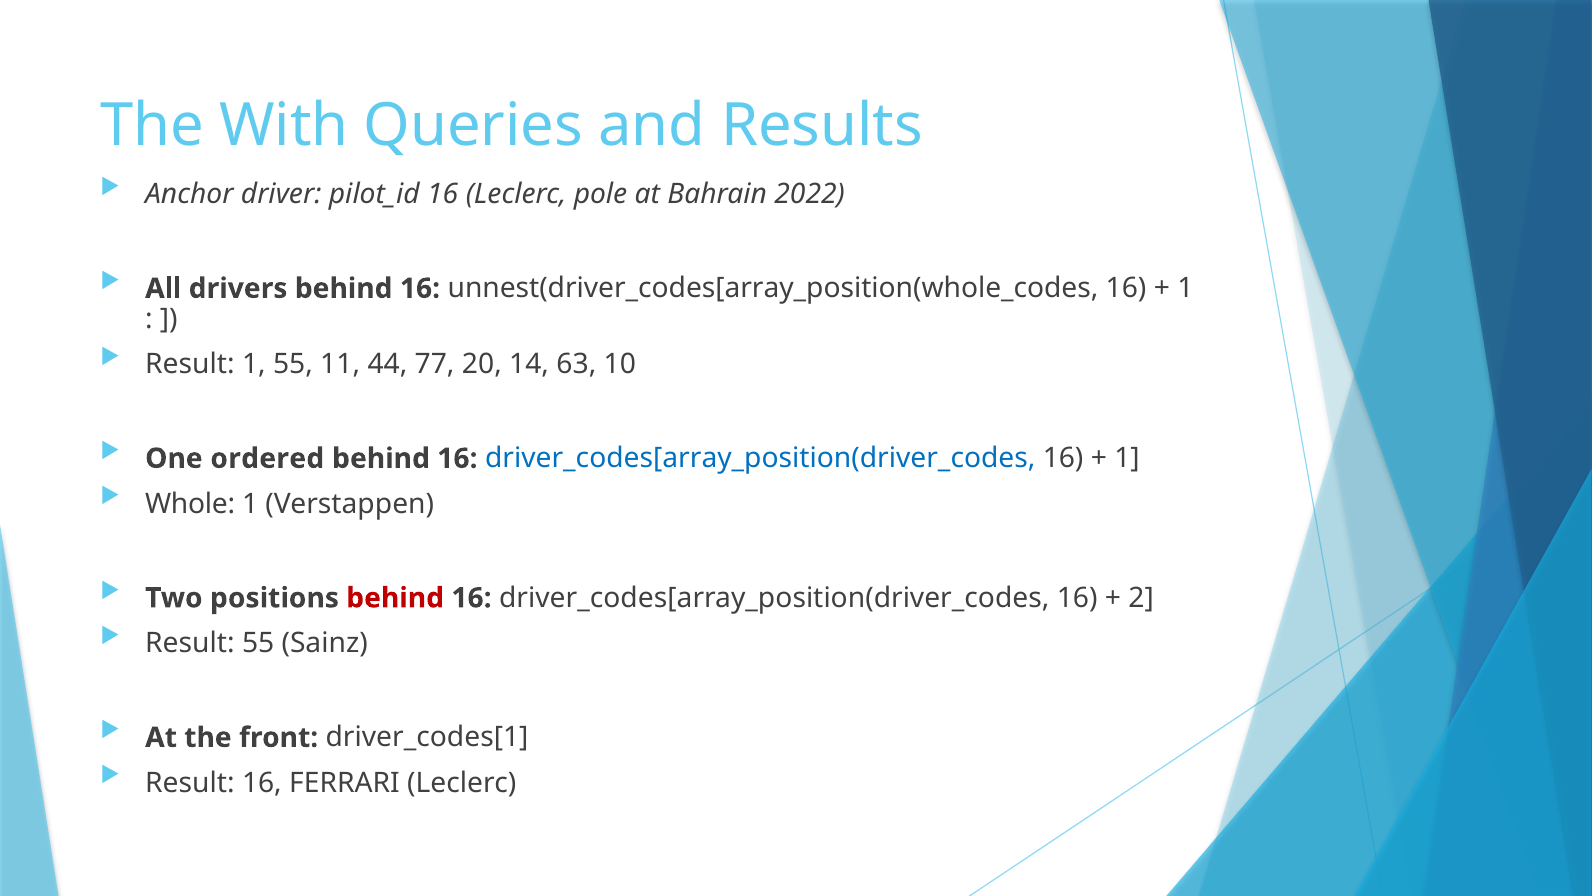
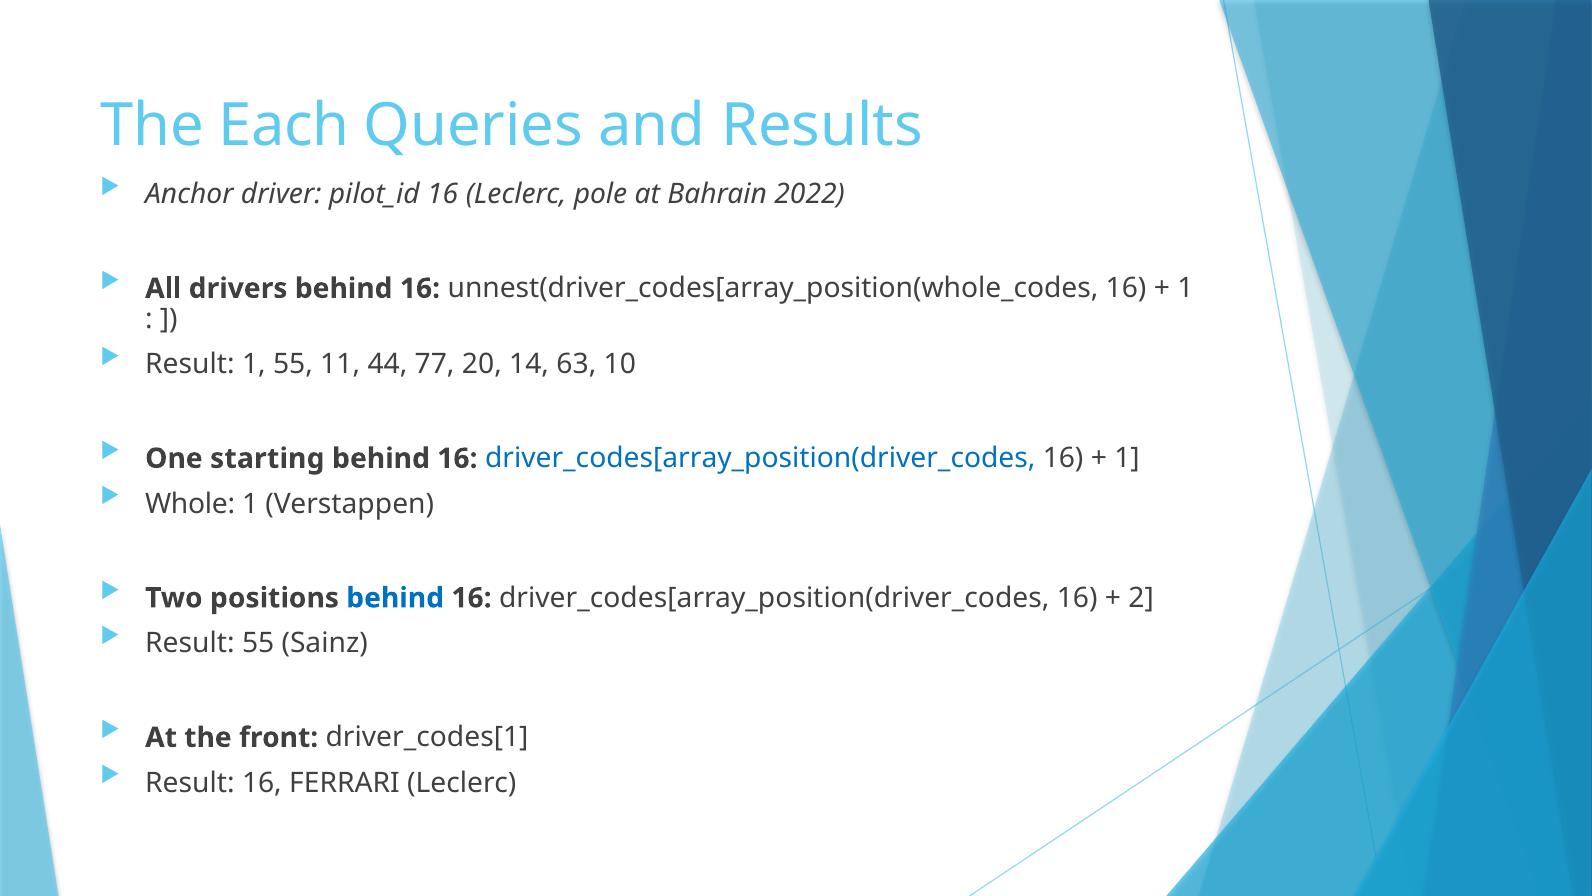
With: With -> Each (284, 126)
ordered: ordered -> starting (267, 458)
behind colour: red -> blue (395, 598)
